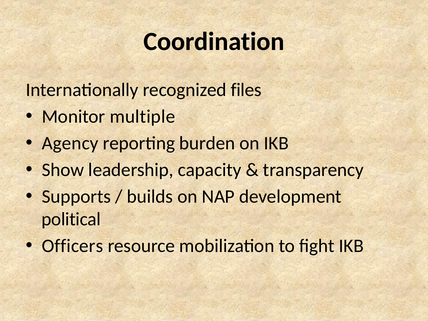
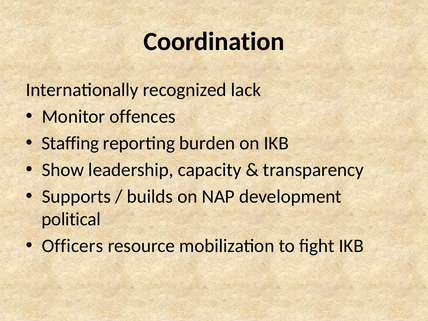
files: files -> lack (246, 90)
multiple: multiple -> offences (143, 116)
Agency: Agency -> Staffing (70, 143)
